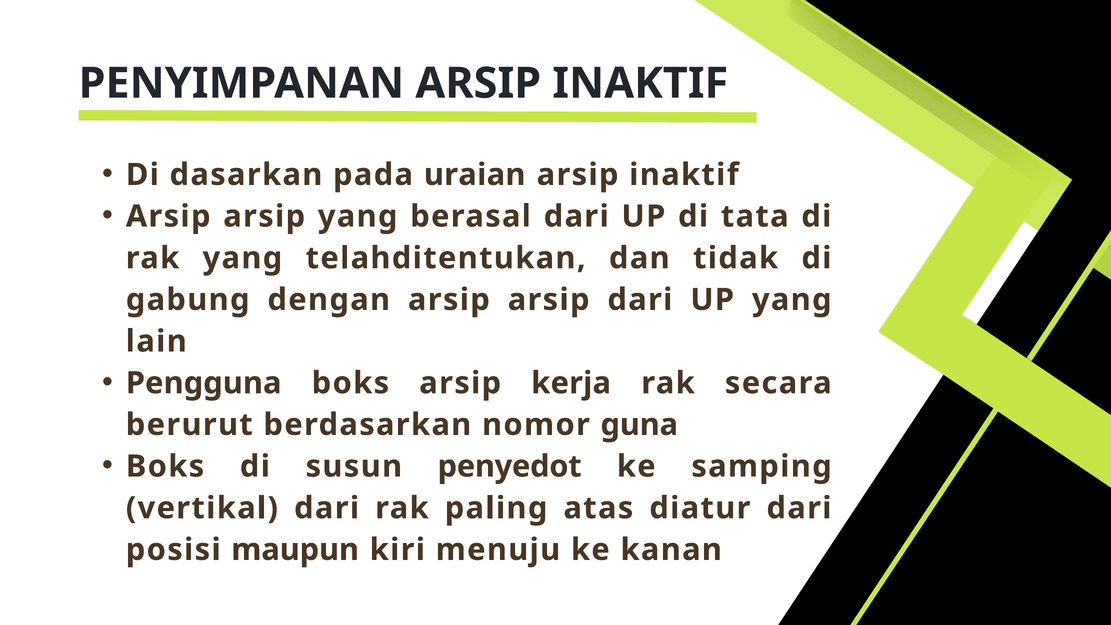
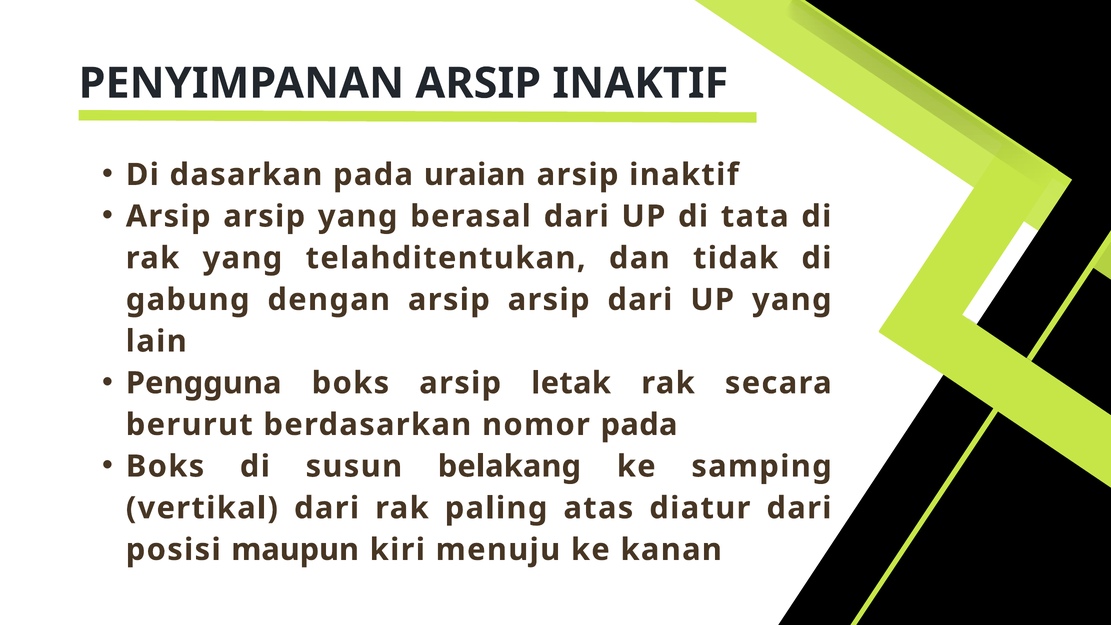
kerja: kerja -> letak (571, 383)
nomor guna: guna -> pada (639, 425)
penyedot: penyedot -> belakang (509, 466)
